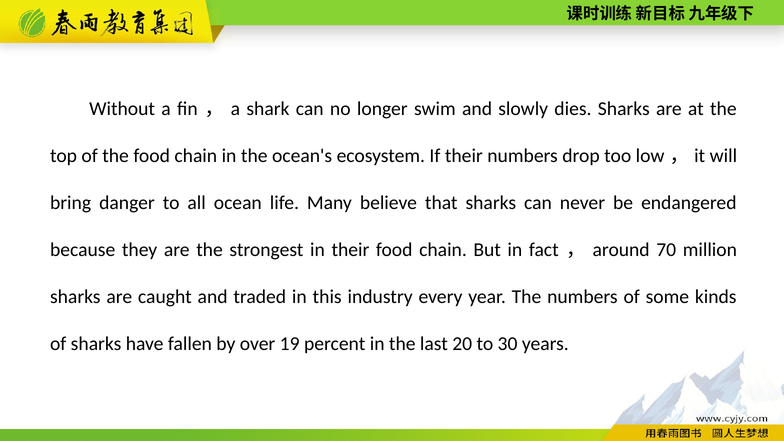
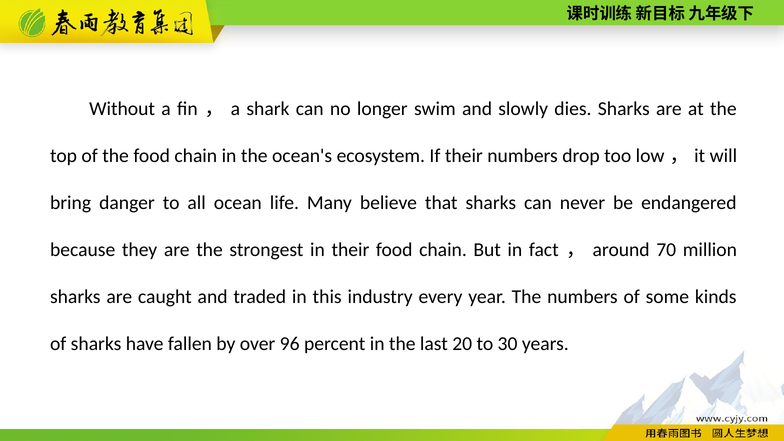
19: 19 -> 96 (290, 344)
